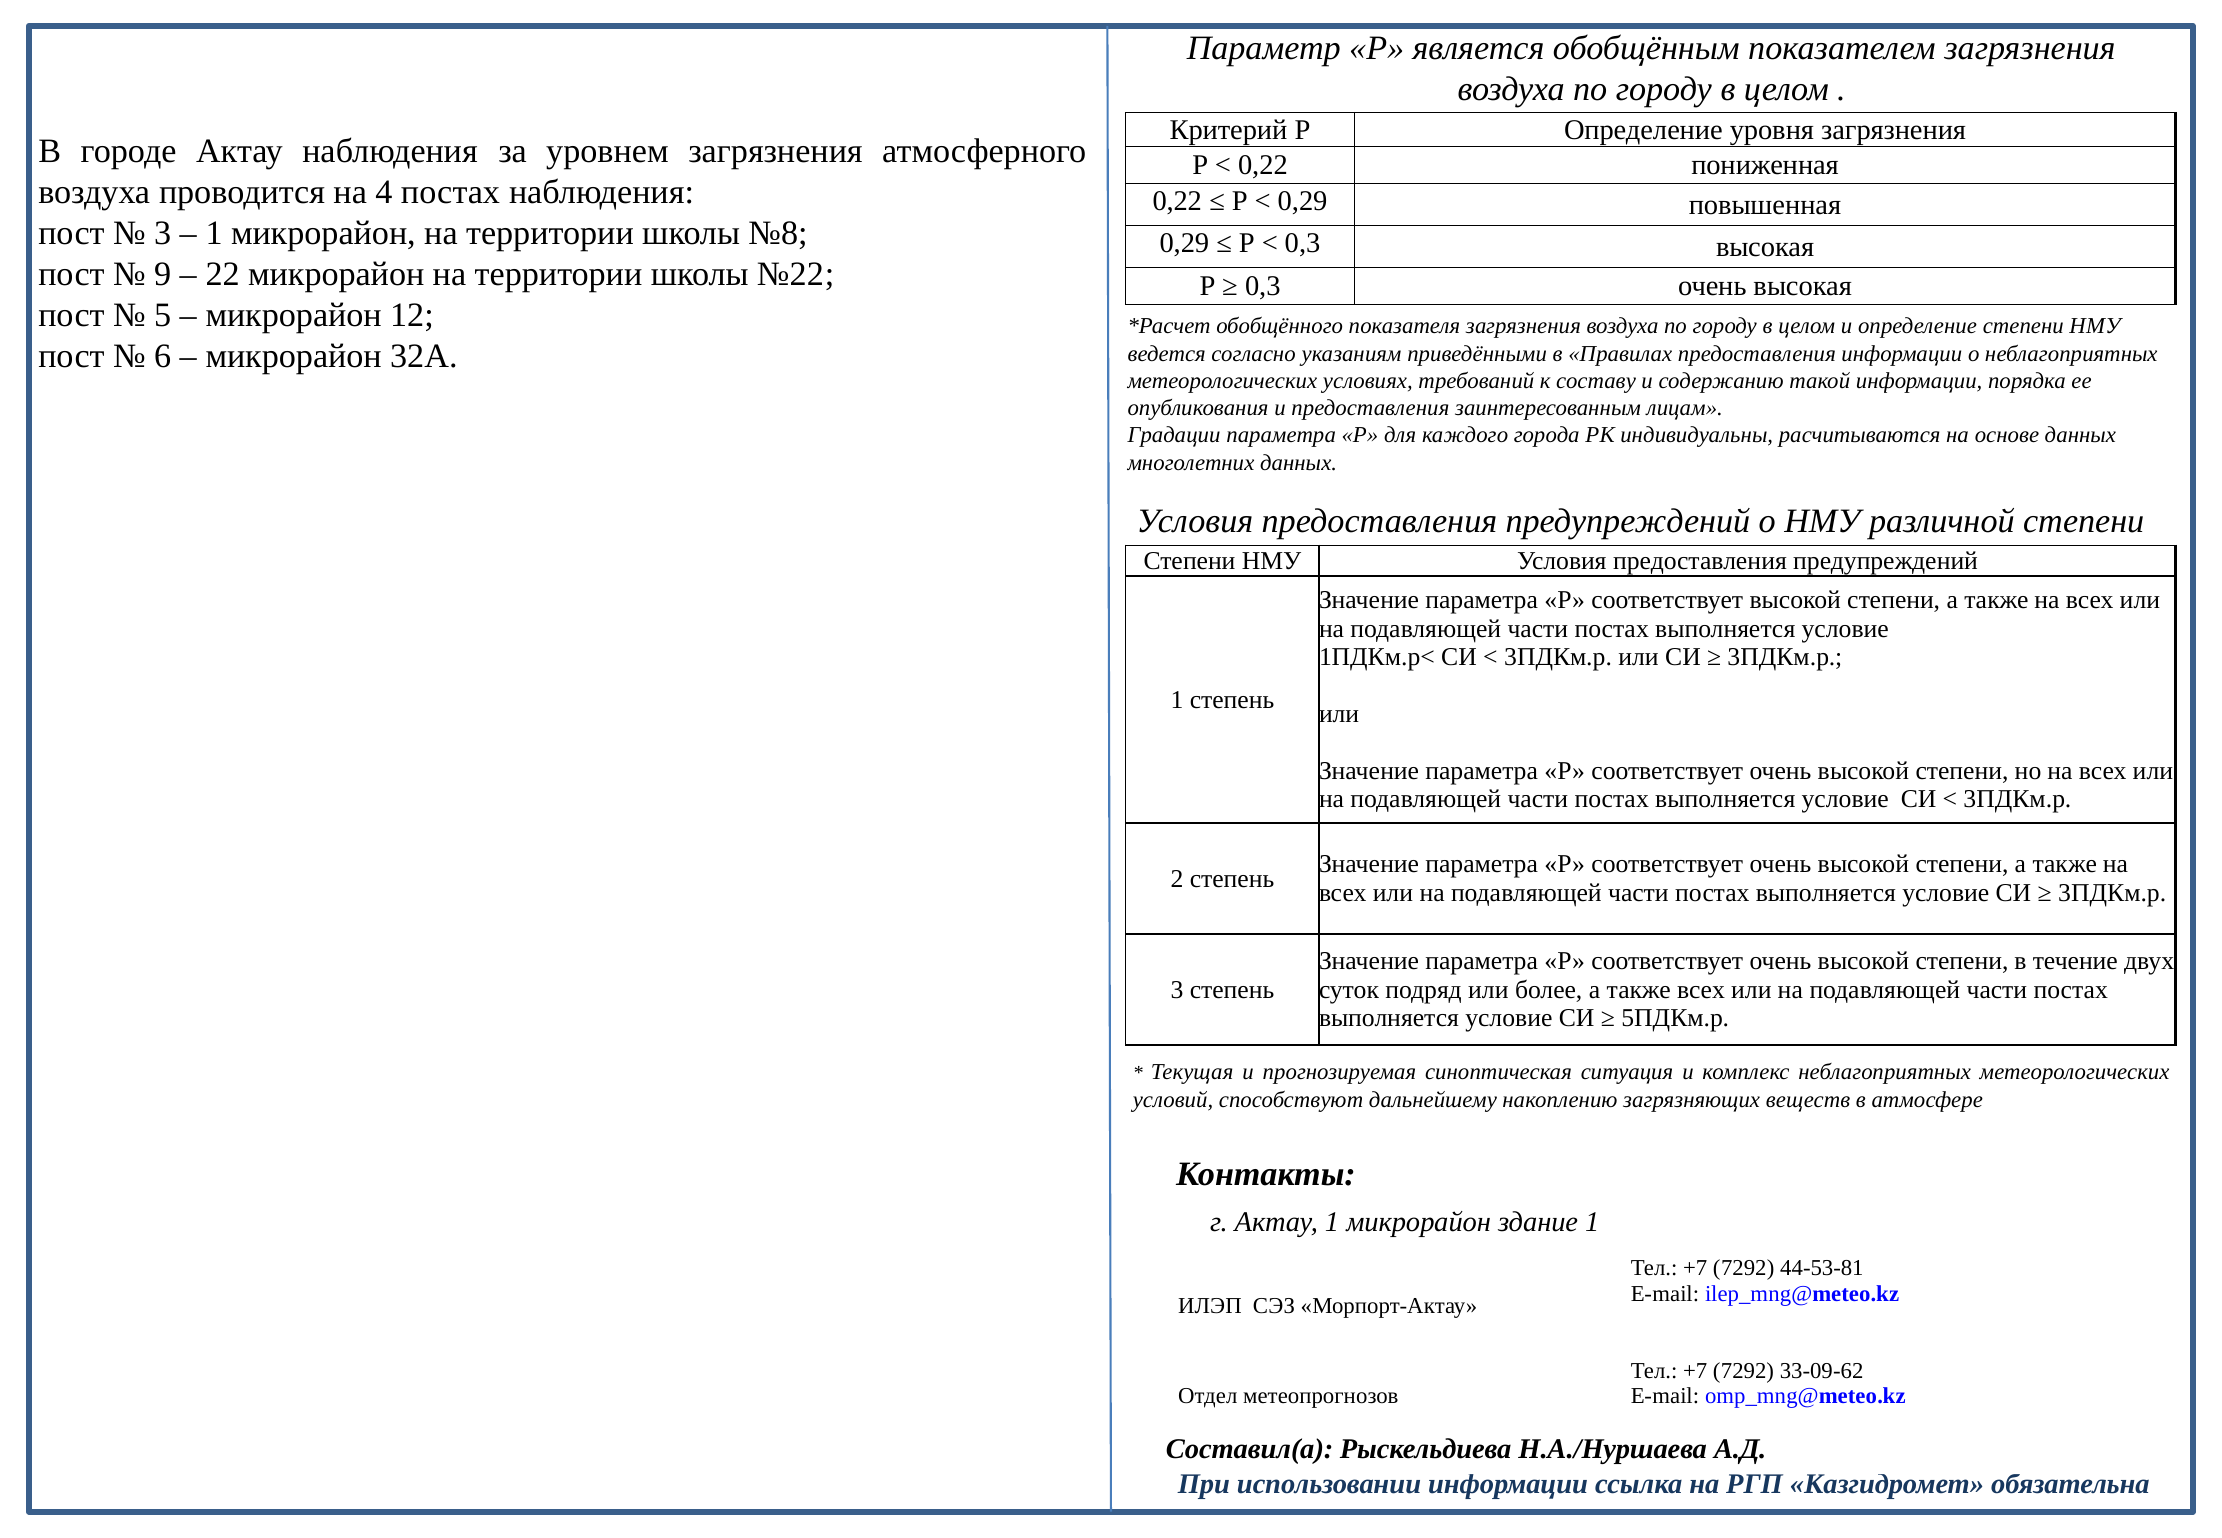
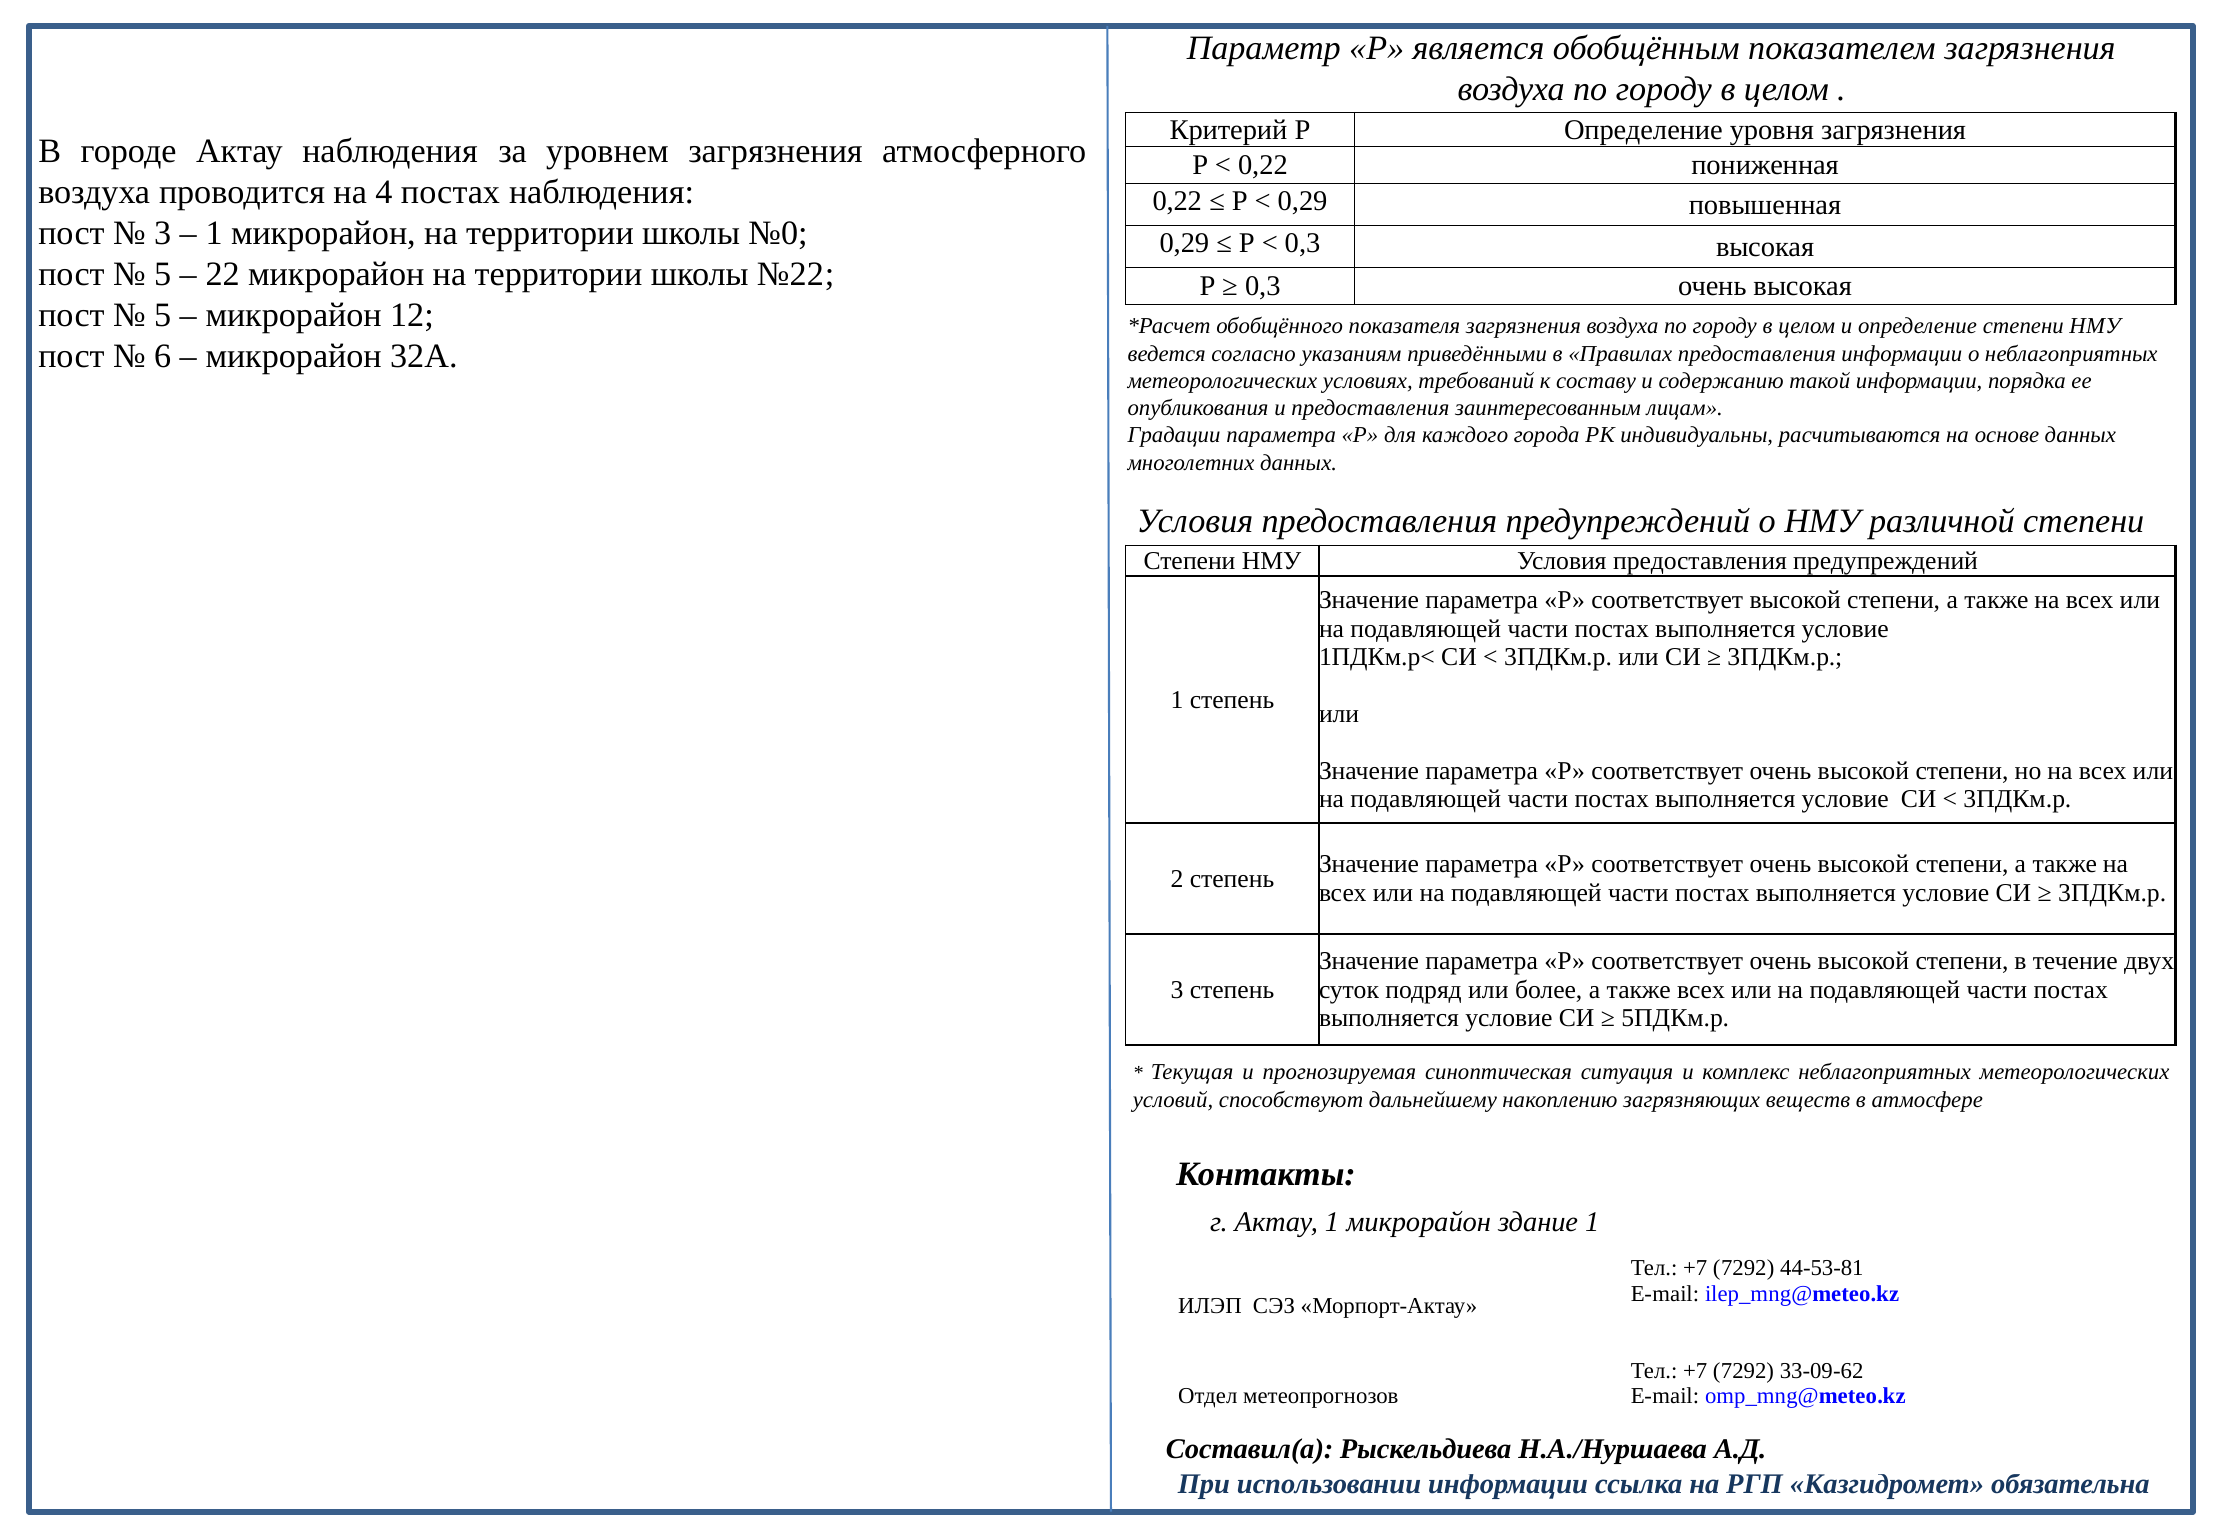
№8: №8 -> №0 (778, 234)
9: 9 -> 5 (163, 275)
